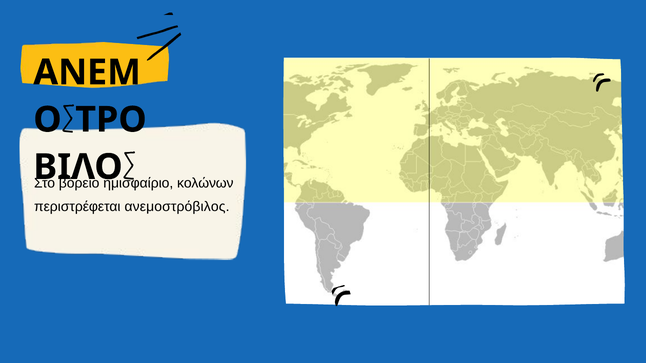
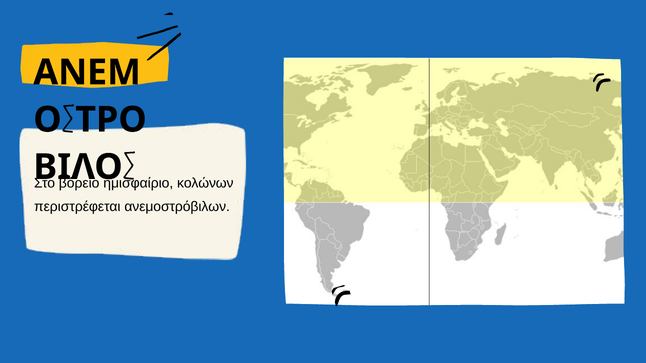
ανεμοστρόβιλος: ανεμοστρόβιλος -> ανεμοστρόβιλων (177, 207)
